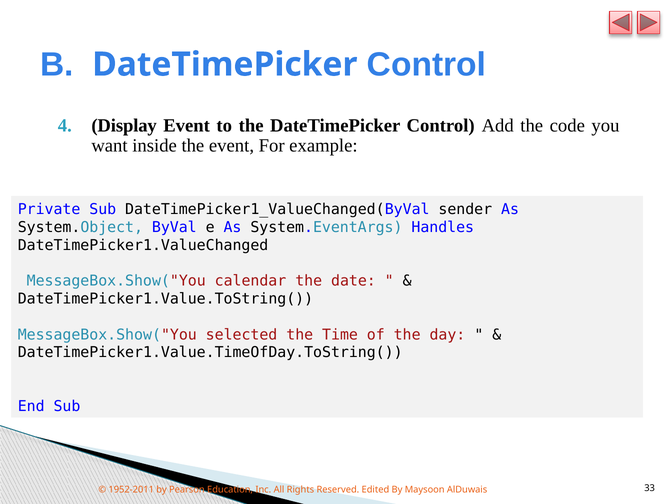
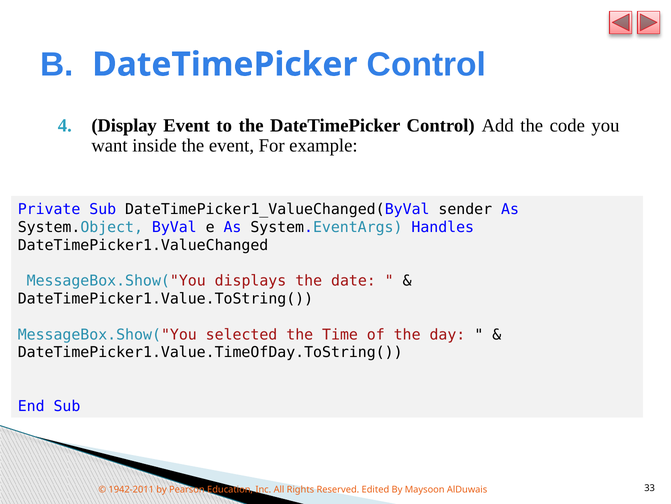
calendar: calendar -> displays (250, 280)
1952-2011: 1952-2011 -> 1942-2011 (131, 489)
